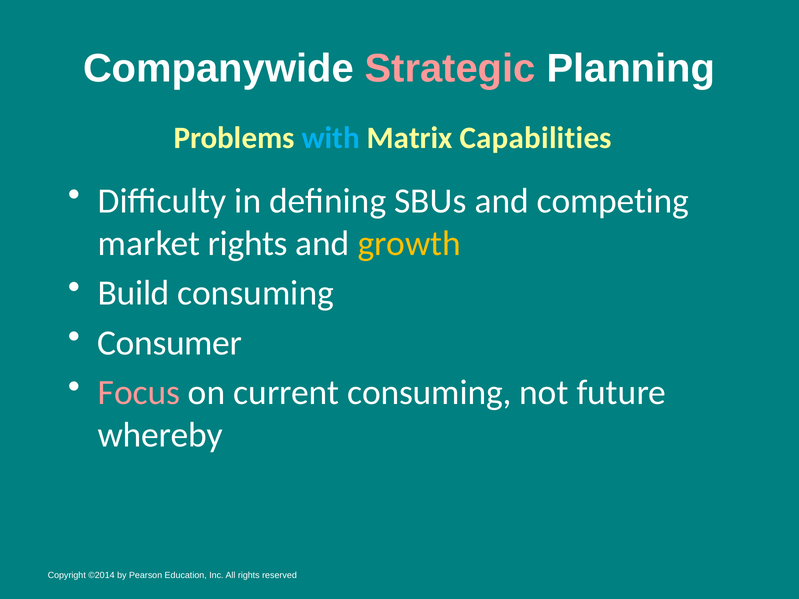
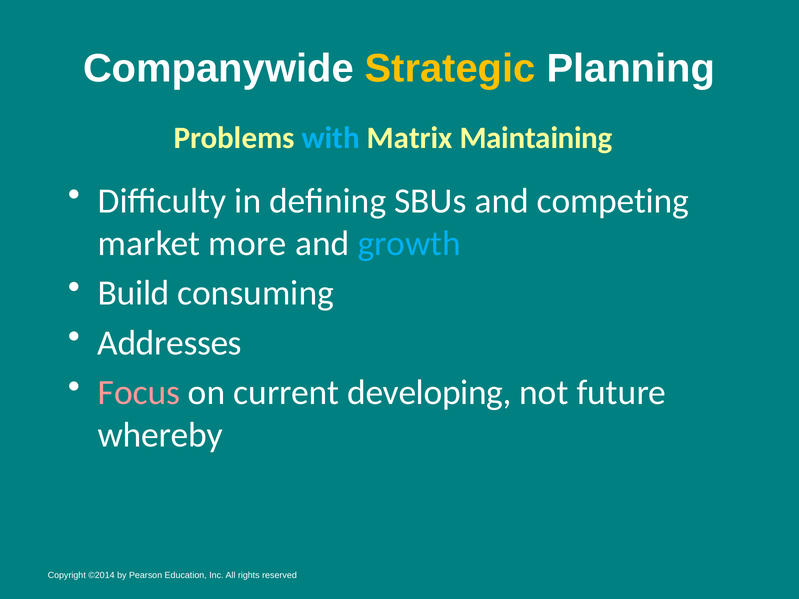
Strategic colour: pink -> yellow (450, 69)
Capabilities: Capabilities -> Maintaining (536, 138)
market rights: rights -> more (247, 244)
growth colour: yellow -> light blue (409, 244)
Consumer: Consumer -> Addresses (170, 343)
current consuming: consuming -> developing (429, 393)
